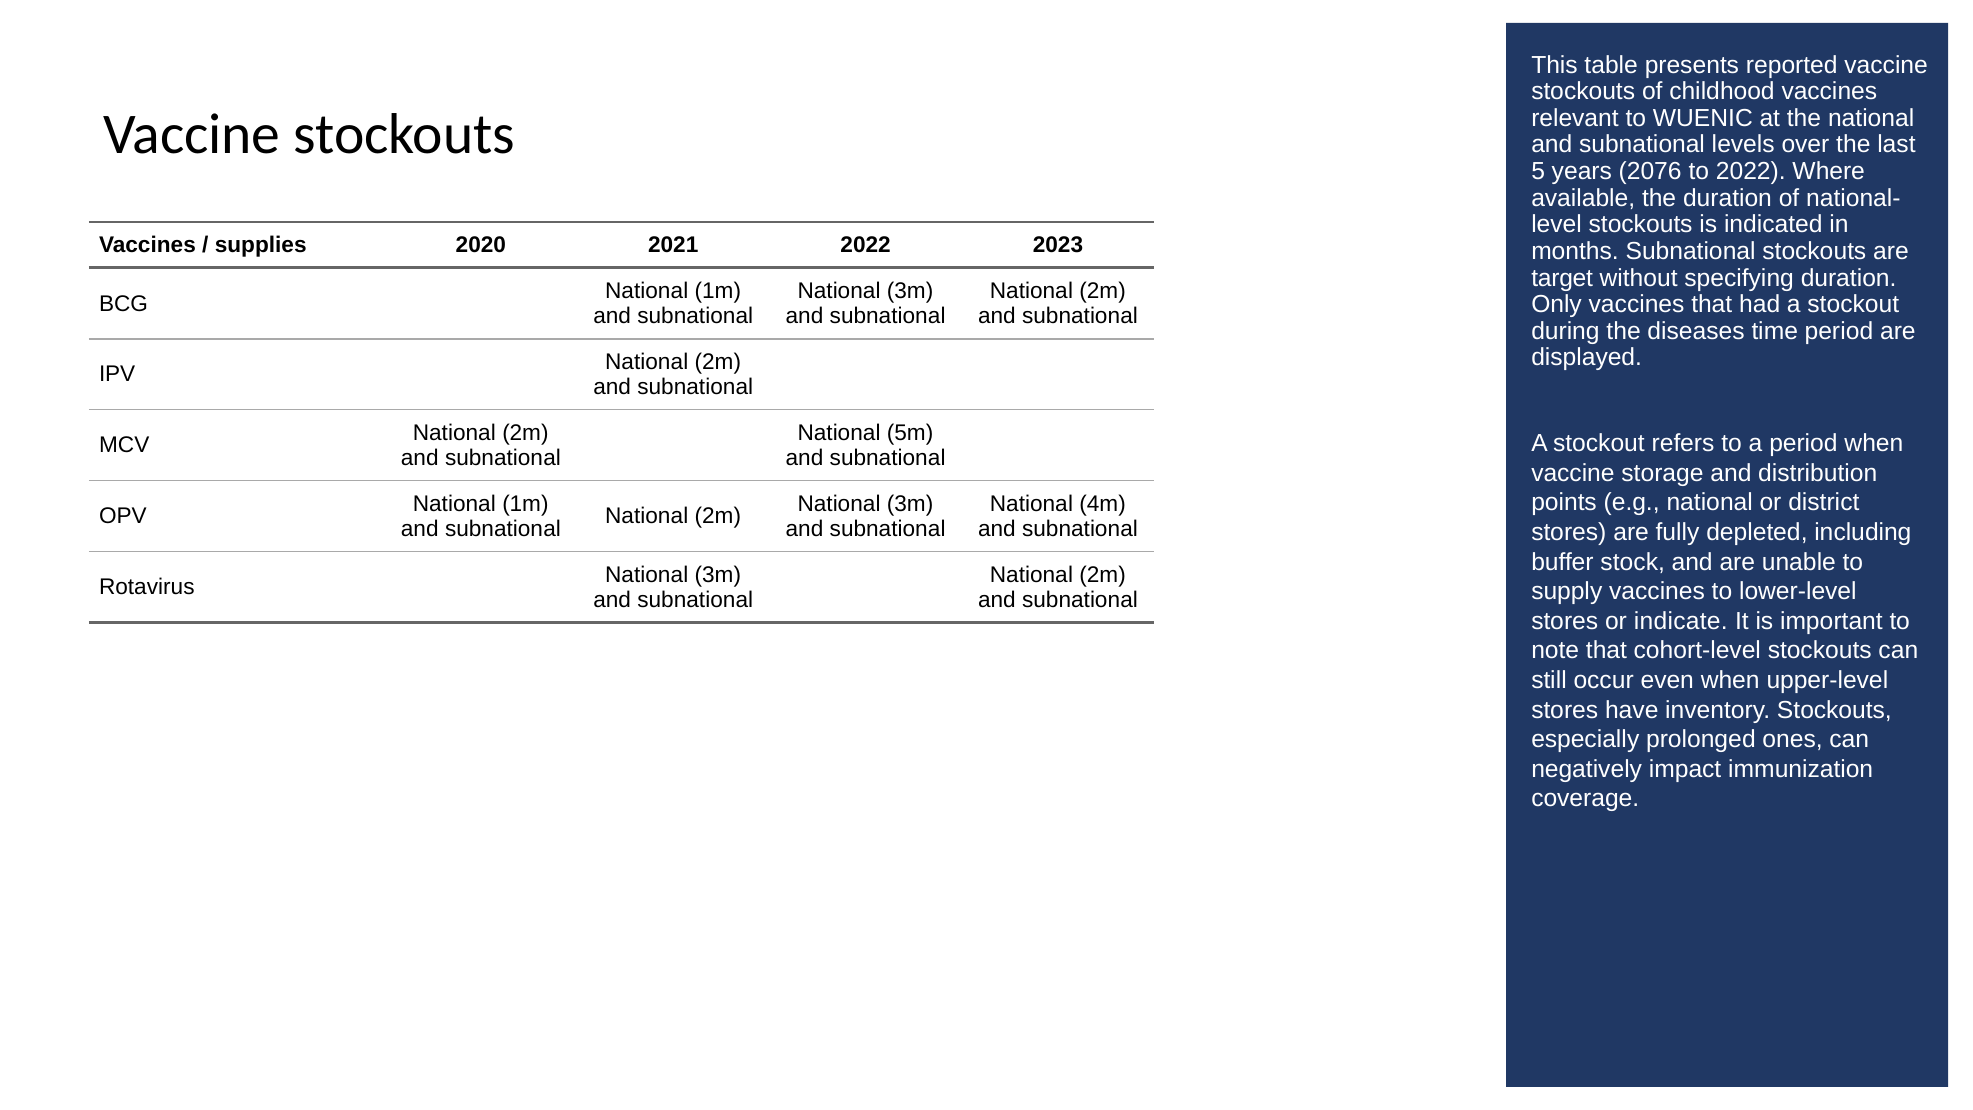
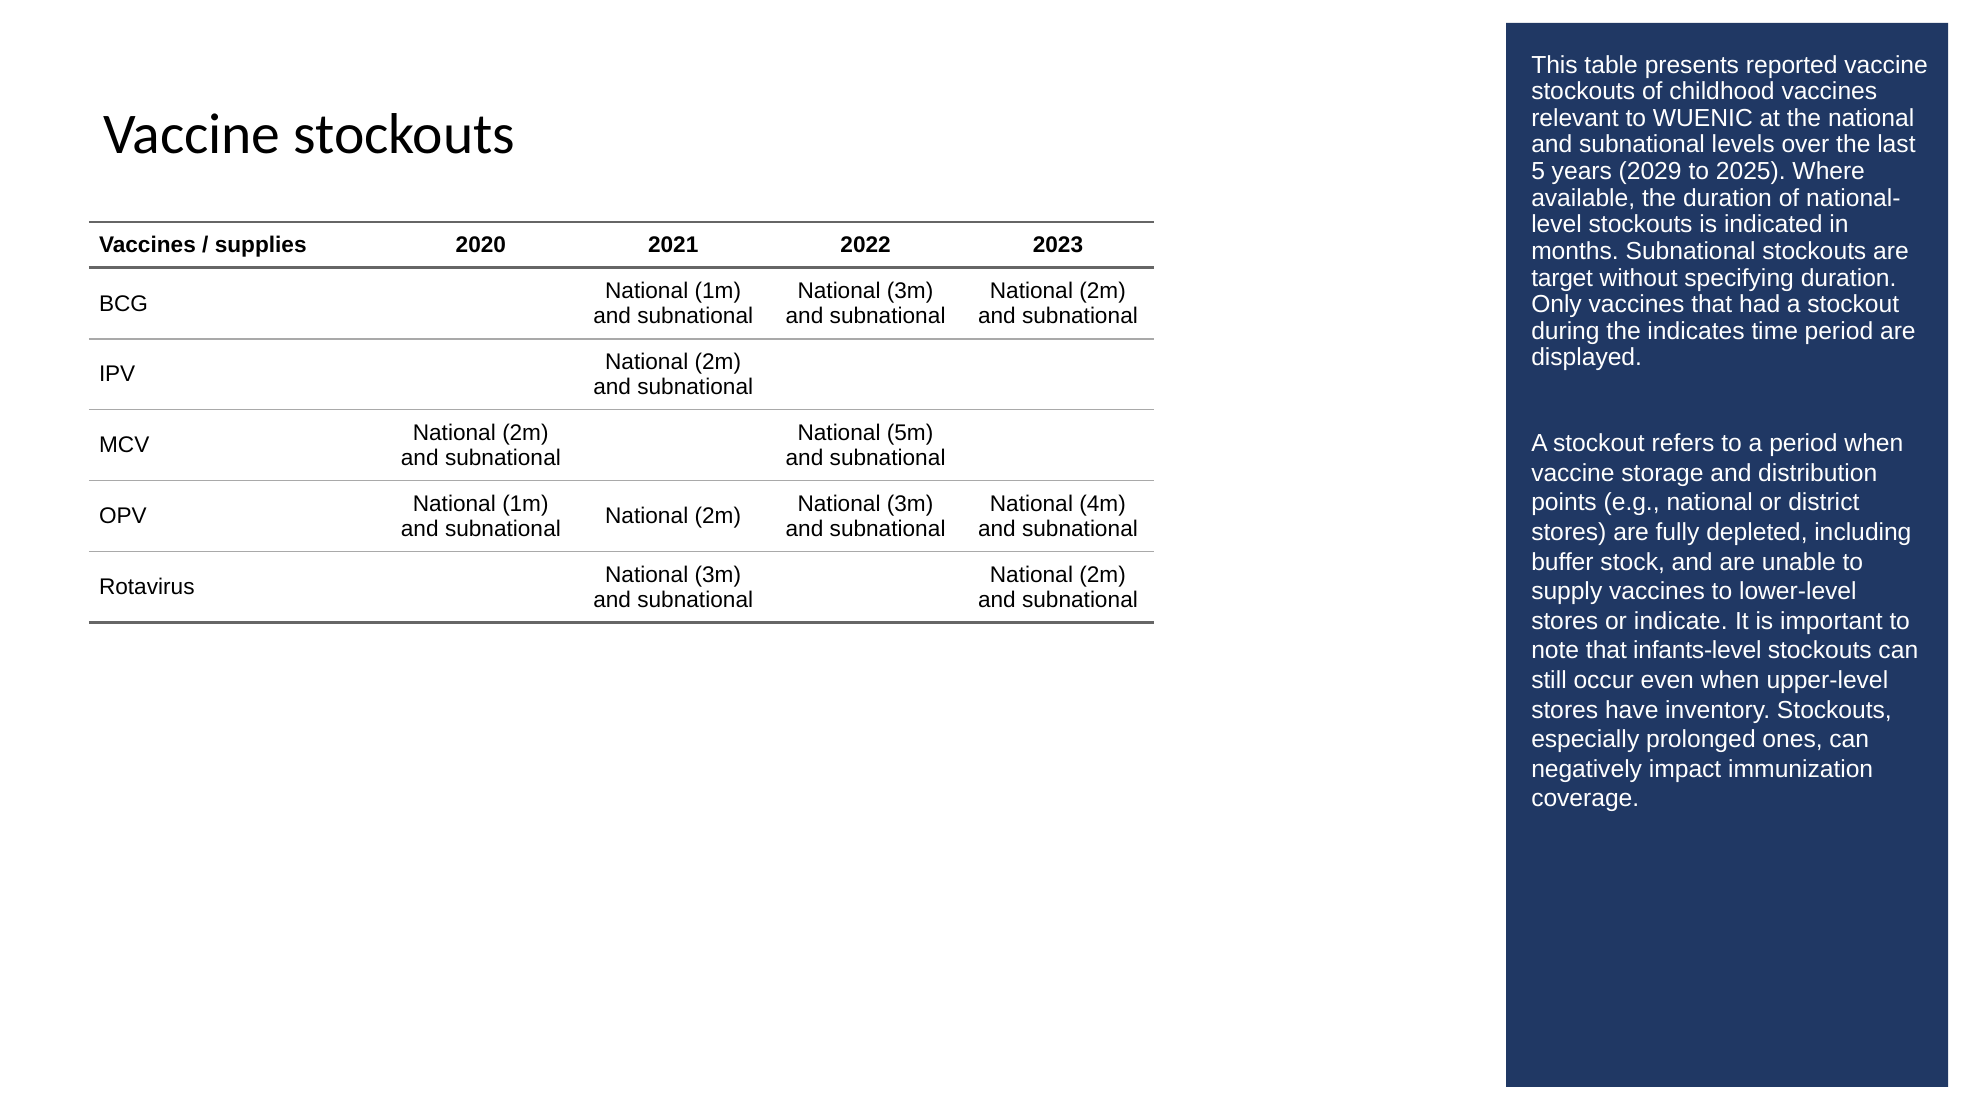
2076: 2076 -> 2029 (1650, 171)
to 2022: 2022 -> 2025 (1751, 171)
diseases: diseases -> indicates (1696, 331)
cohort-level: cohort-level -> infants-level (1697, 651)
